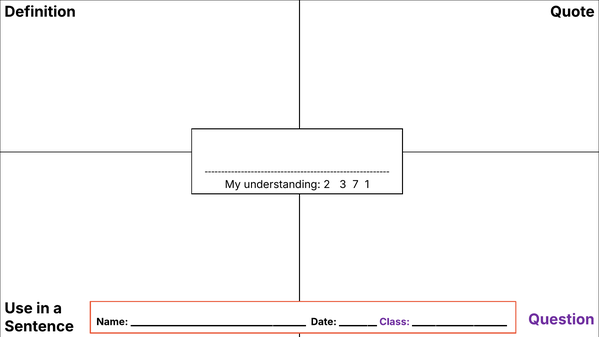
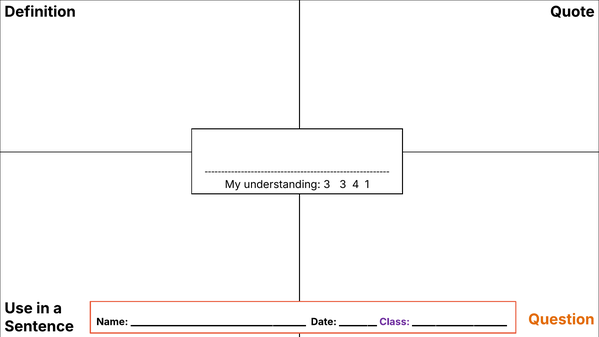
understanding 2: 2 -> 3 (327, 185)
7: 7 -> 4 (356, 185)
Question colour: purple -> orange (561, 319)
